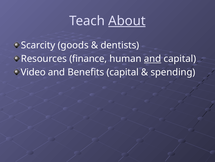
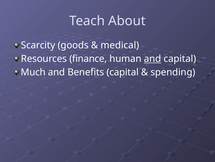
About underline: present -> none (127, 21)
dentists: dentists -> medical (120, 45)
Video: Video -> Much (33, 72)
